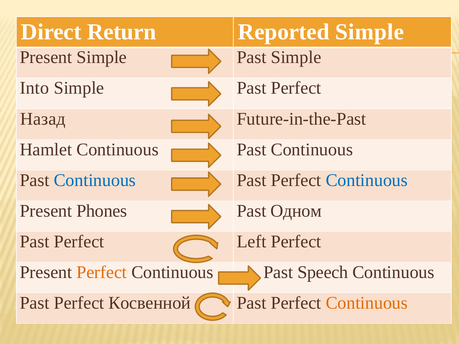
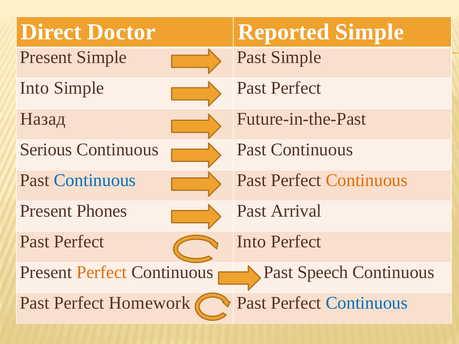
Return: Return -> Doctor (121, 32)
Hamlet: Hamlet -> Serious (46, 150)
Continuous colour: blue -> orange (367, 180)
Одном: Одном -> Arrival (296, 211)
Perfect Left: Left -> Into (251, 242)
Косвенной: Косвенной -> Homework (150, 303)
Continuous colour: orange -> blue (367, 303)
